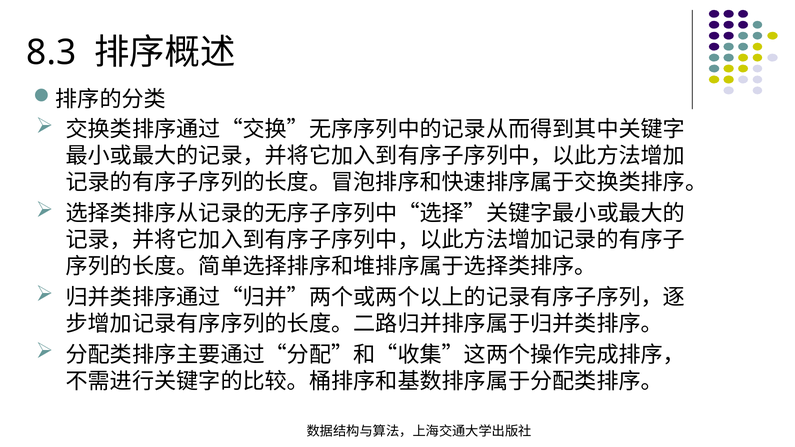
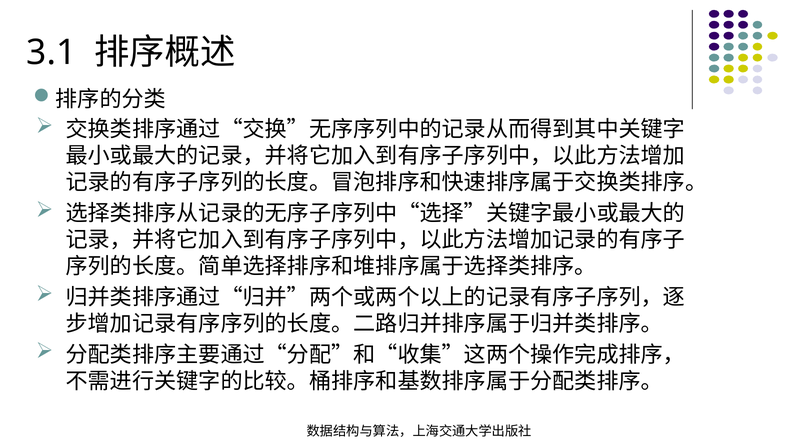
8.3: 8.3 -> 3.1 (51, 52)
